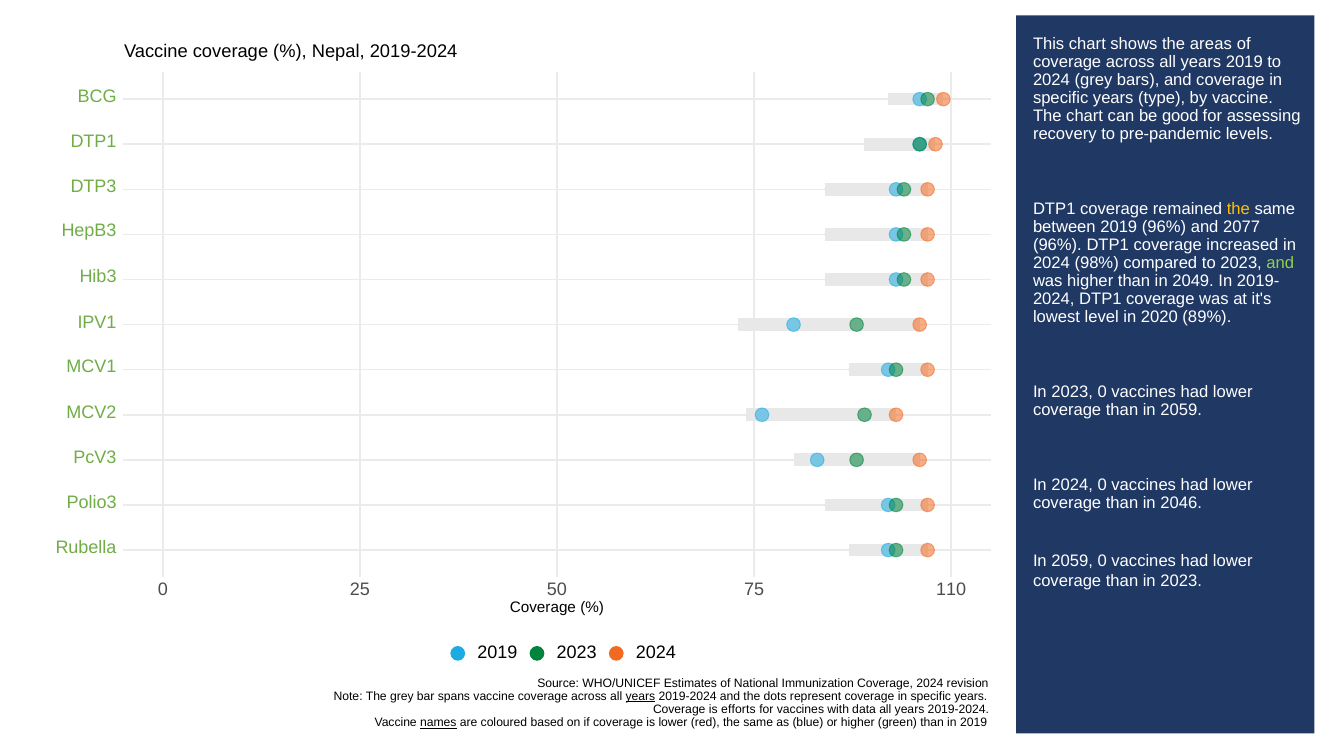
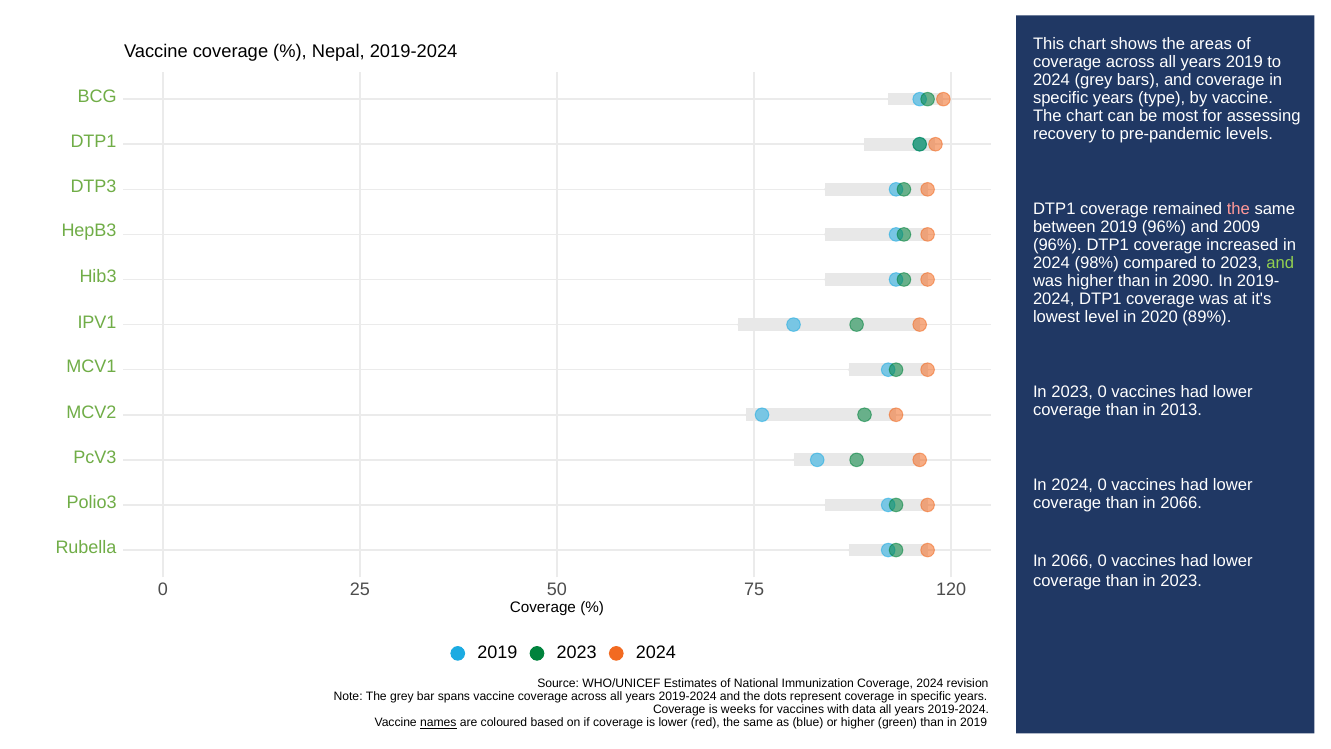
good: good -> most (1180, 116)
the colour: yellow -> pink (1238, 209)
2077: 2077 -> 2009 (1242, 227)
2049: 2049 -> 2090 (1193, 281)
than in 2059: 2059 -> 2013 (1181, 410)
than in 2046: 2046 -> 2066 (1181, 503)
2059: 2059 -> 2066 (1072, 561)
110: 110 -> 120 (951, 589)
years underline: present -> none (640, 696)
efforts: efforts -> weeks (738, 709)
